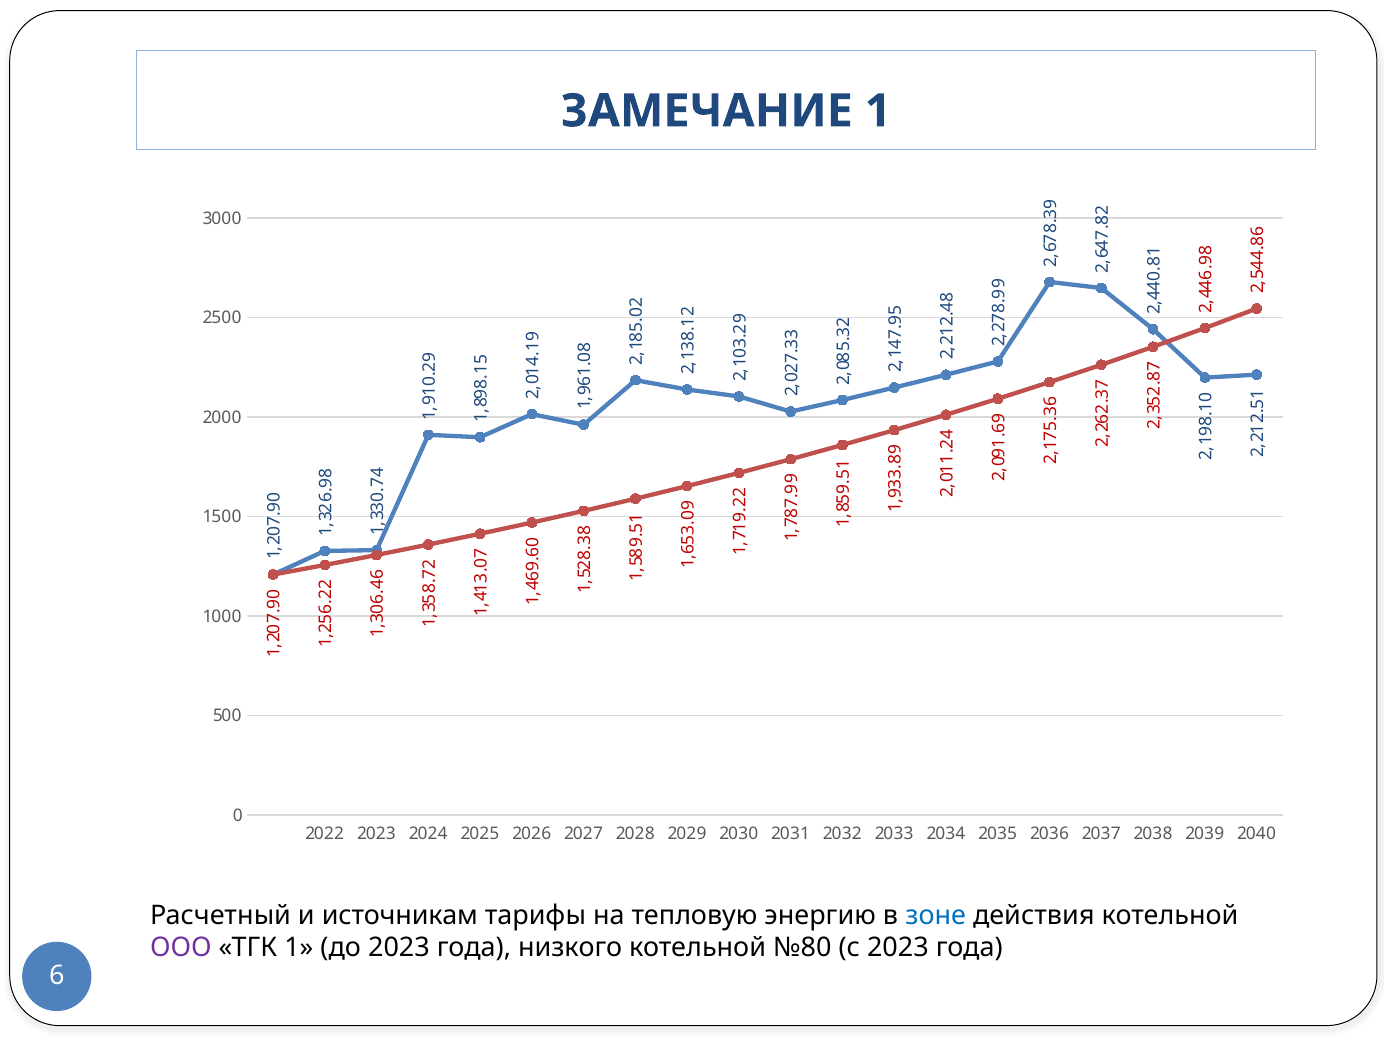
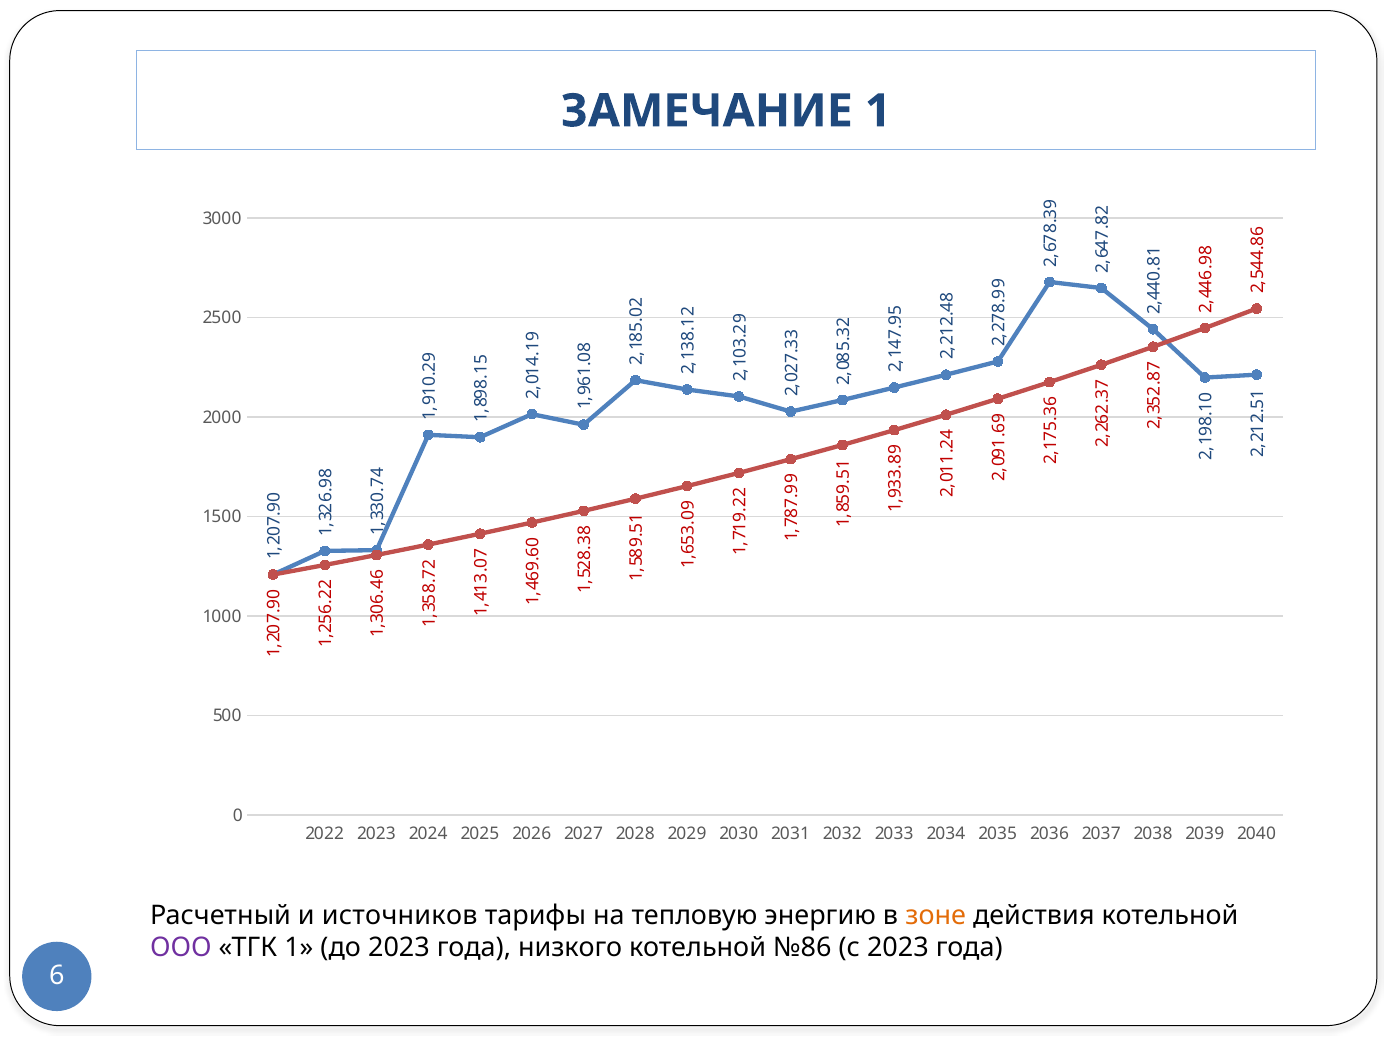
источникам: источникам -> источников (400, 916)
зоне colour: blue -> orange (936, 916)
№80: №80 -> №86 (802, 948)
